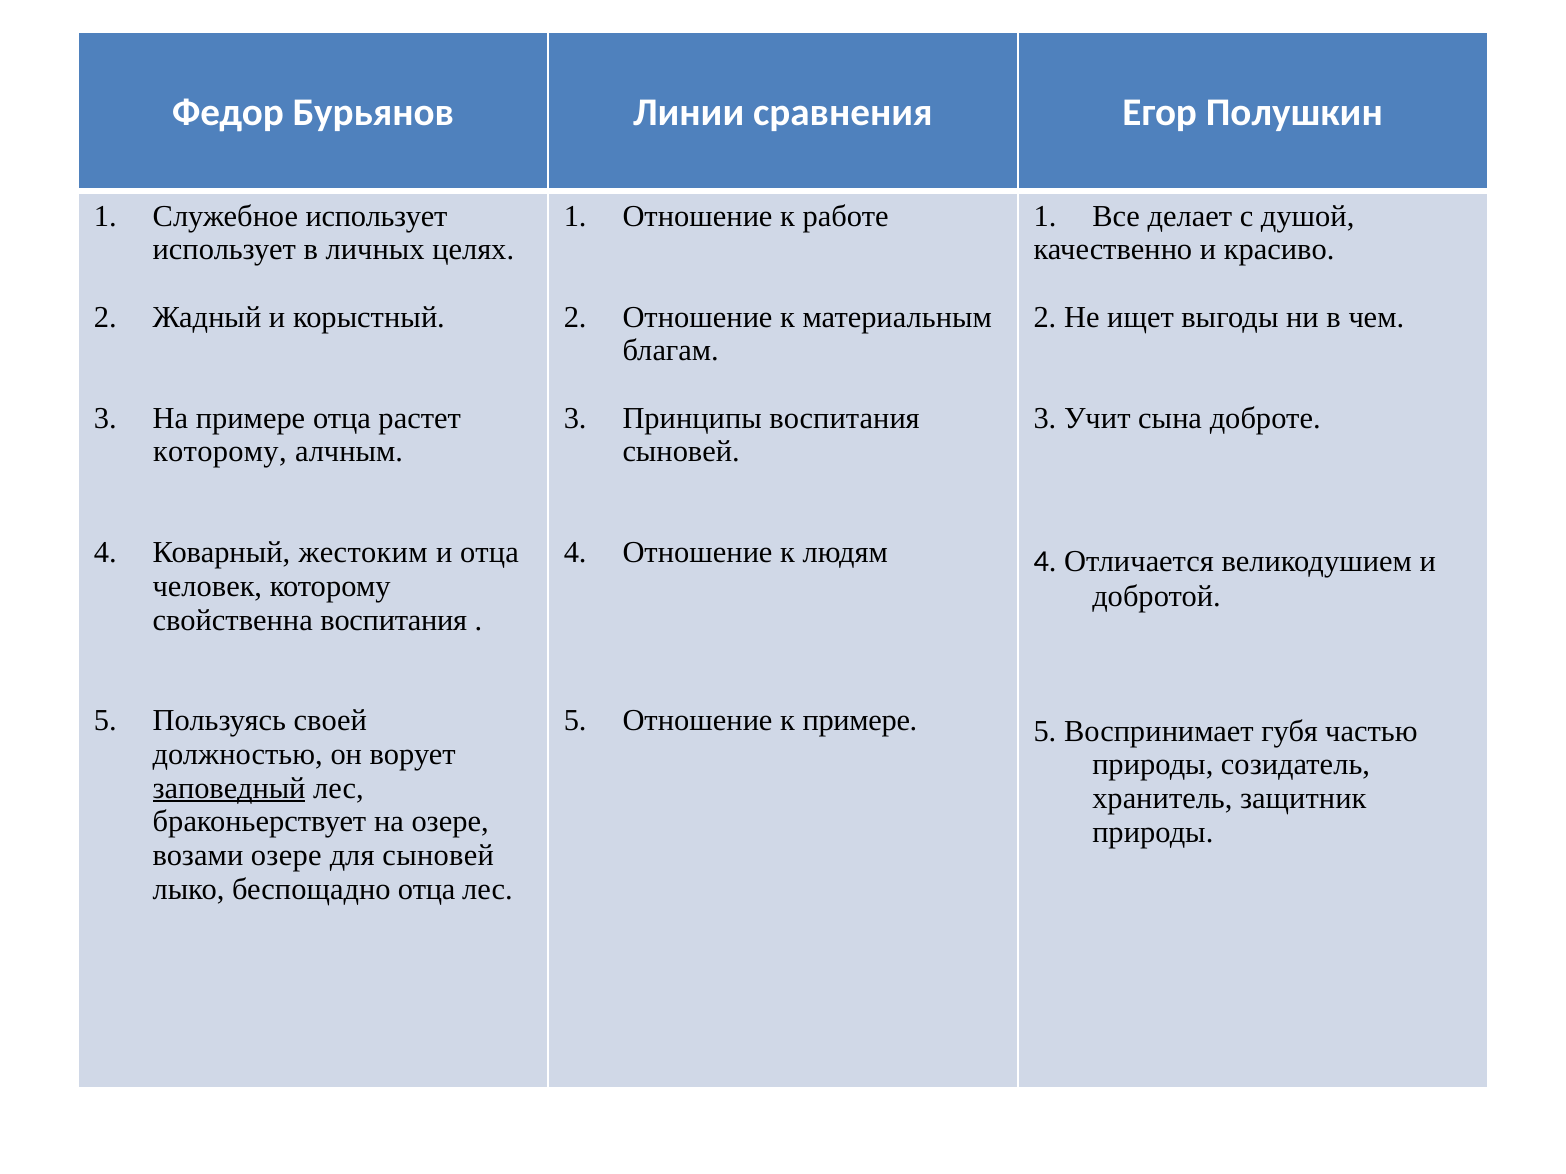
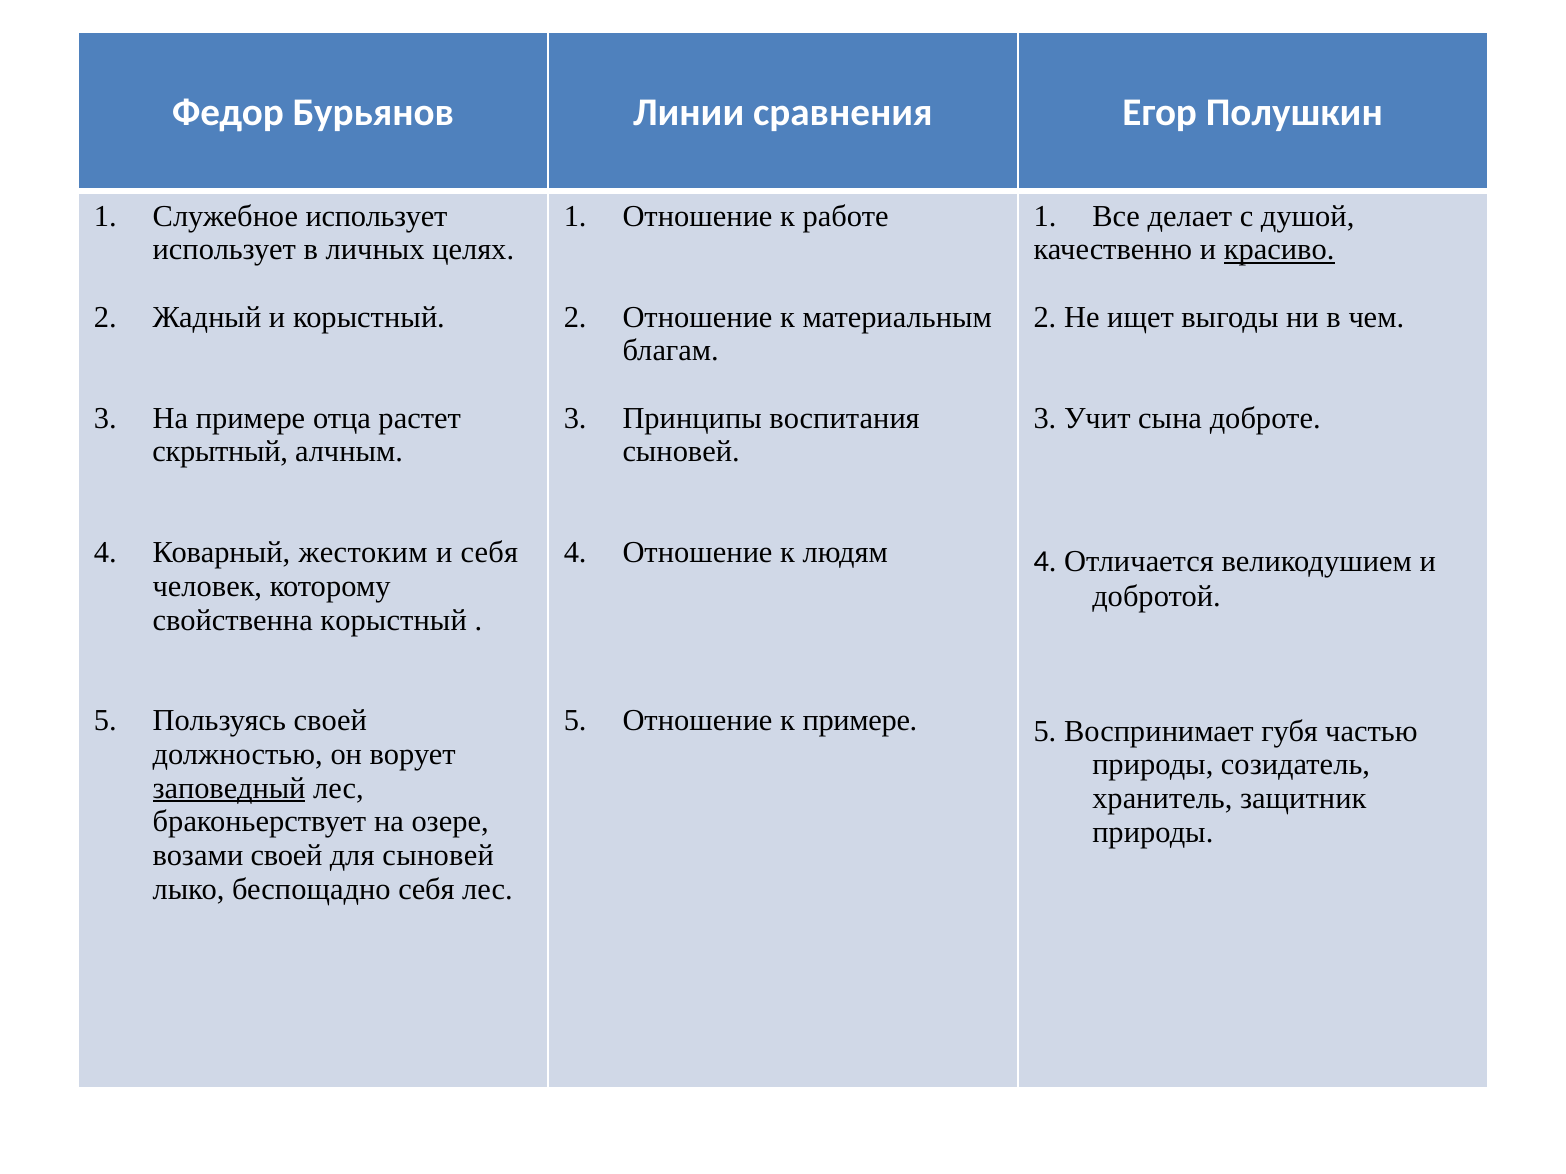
красиво underline: none -> present (1279, 250)
которому: которому -> скрытный (220, 452)
и отца: отца -> себя (489, 553)
свойственна воспитания: воспитания -> корыстный (394, 620)
возами озере: озере -> своей (287, 856)
беспощадно отца: отца -> себя (426, 890)
